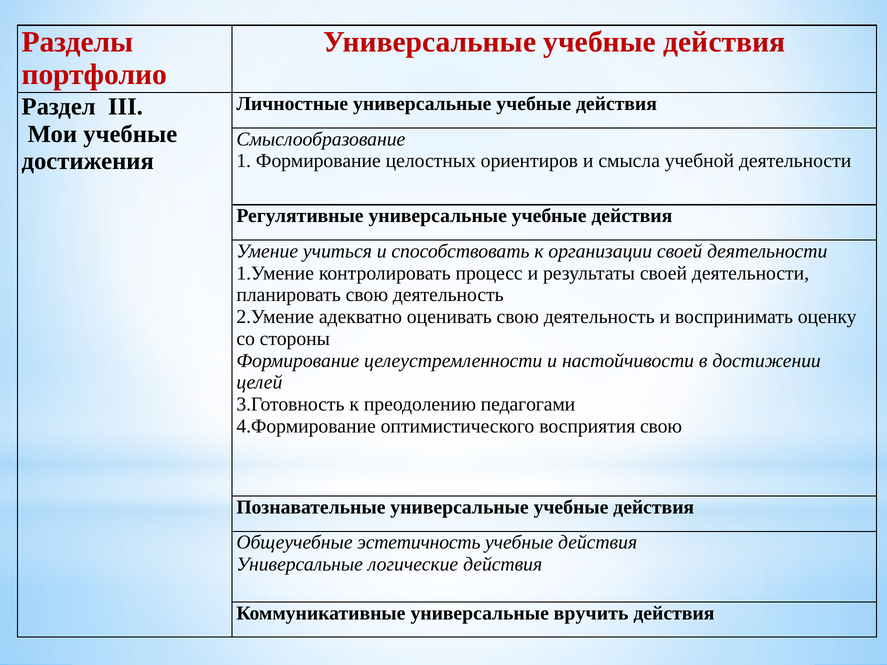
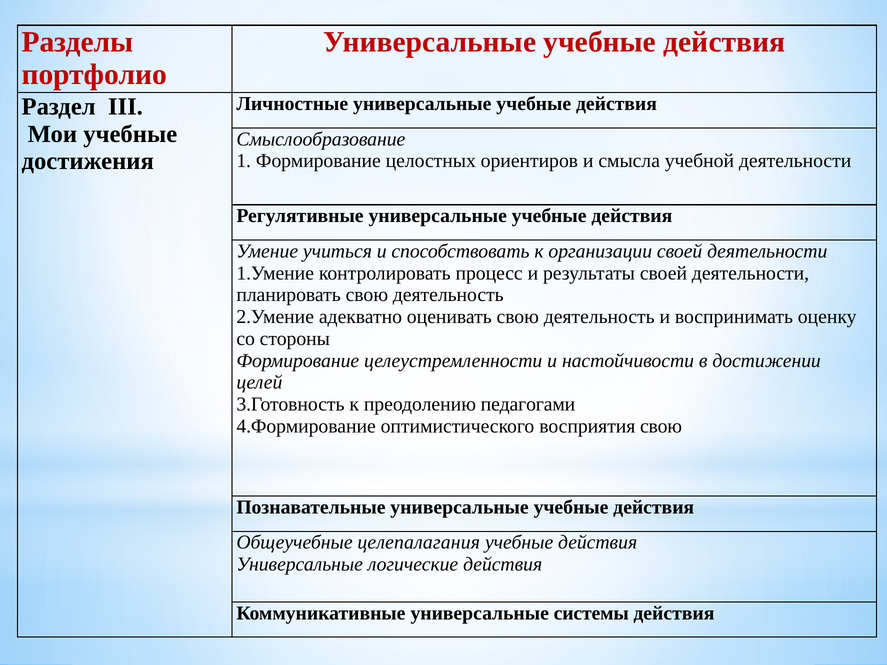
эстетичность: эстетичность -> целепалагания (419, 543)
вручить: вручить -> системы (591, 613)
